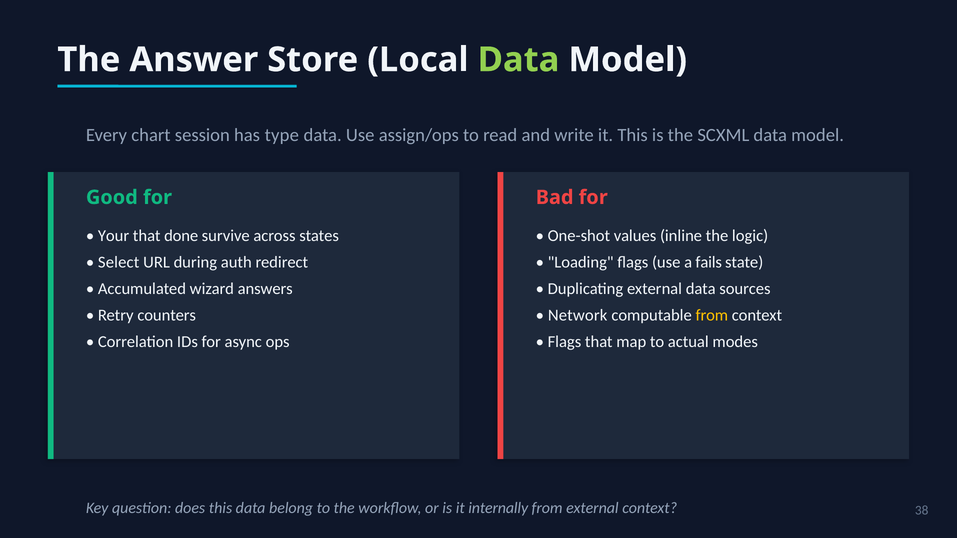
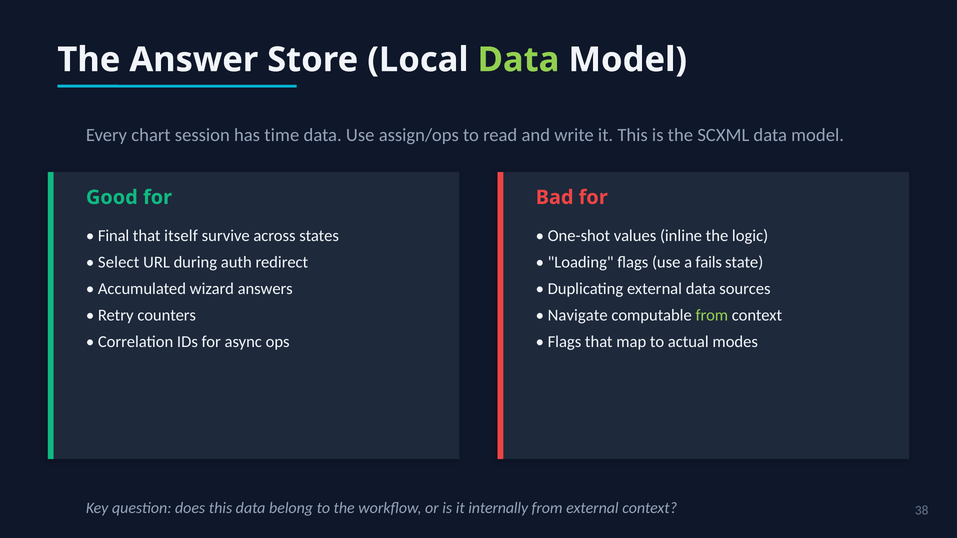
type: type -> time (282, 135)
Your: Your -> Final (114, 236)
done: done -> itself (181, 236)
Network: Network -> Navigate (578, 316)
from colour: yellow -> light green (712, 316)
